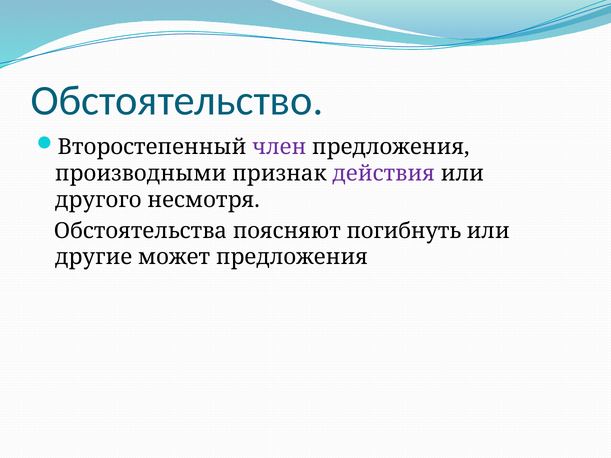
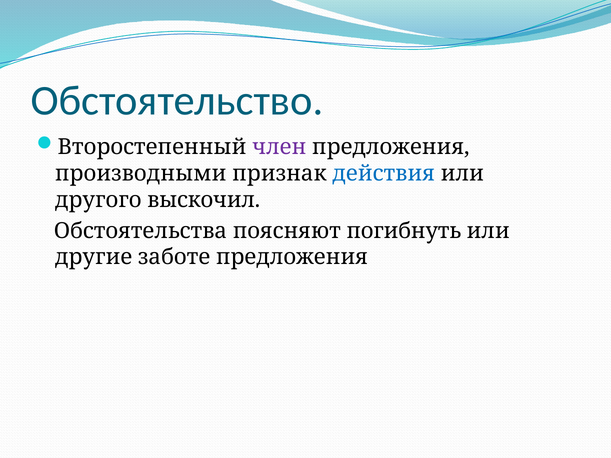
действия colour: purple -> blue (384, 174)
несмотря: несмотря -> выскочил (204, 200)
может: может -> заботе (174, 257)
